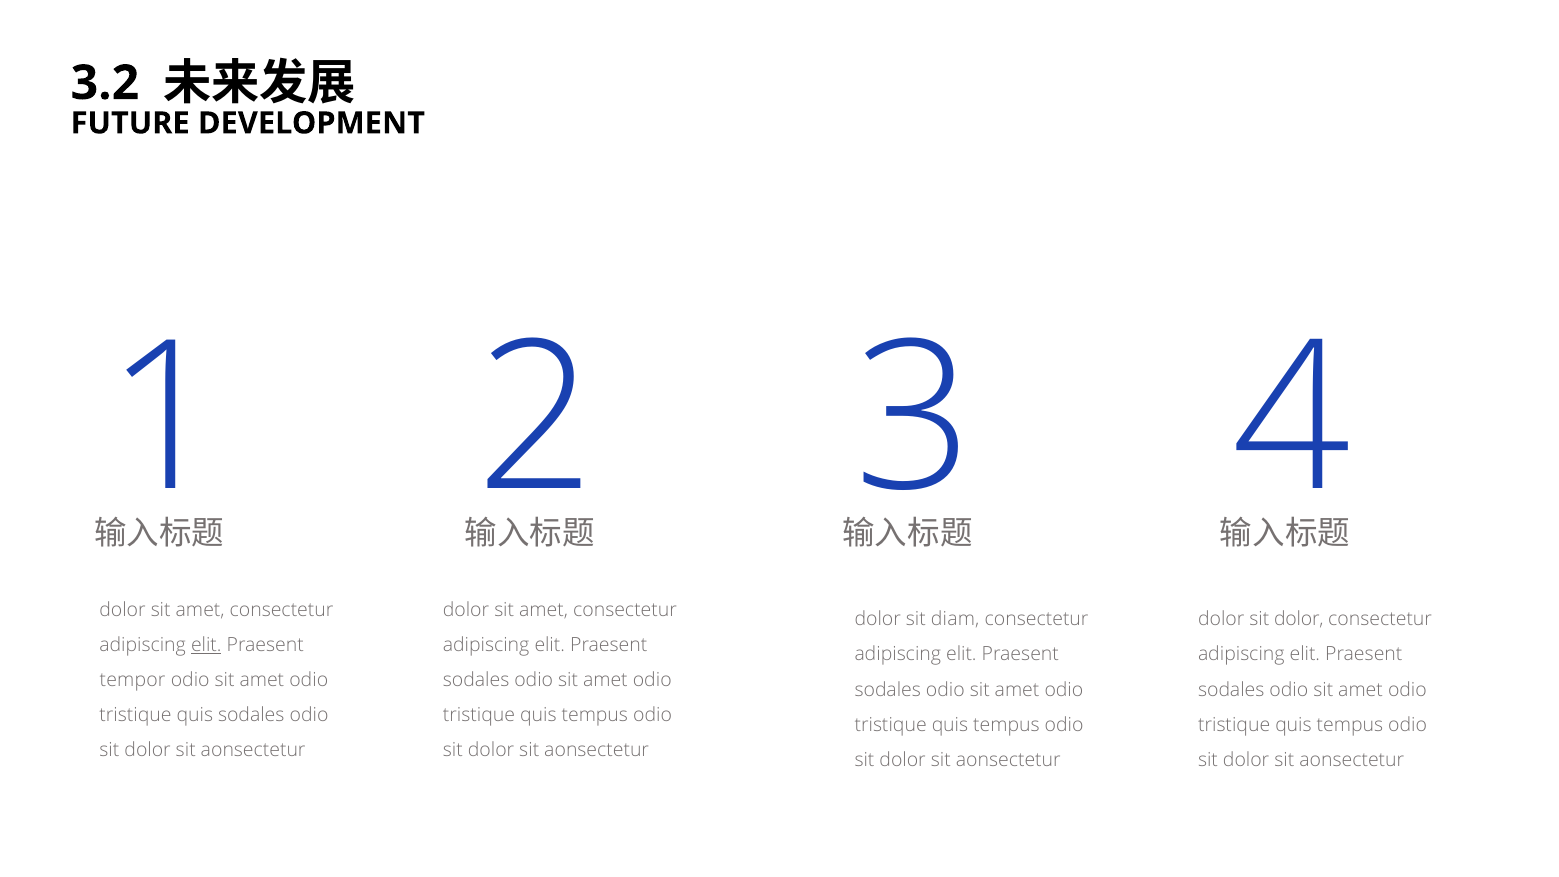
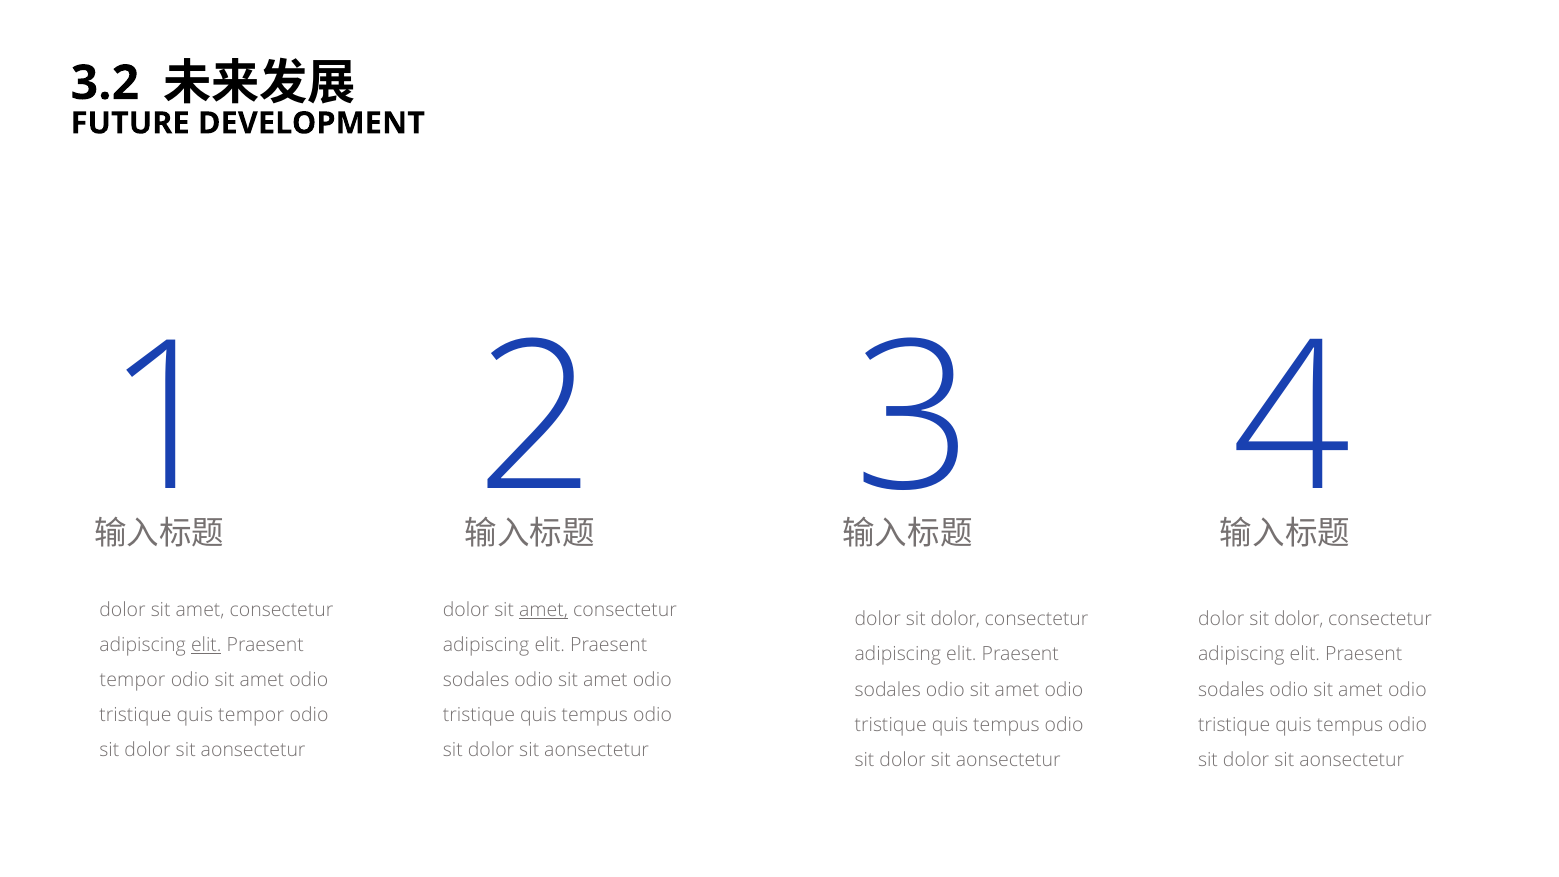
amet underline: none -> present (544, 610)
diam: diam -> dolor (955, 619)
quis sodales: sodales -> tempor (251, 715)
